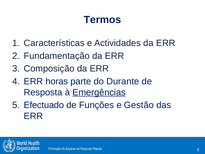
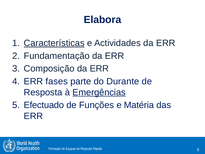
Termos: Termos -> Elabora (102, 20)
Características underline: none -> present (54, 43)
horas: horas -> fases (57, 81)
Gestão: Gestão -> Matéria (139, 105)
